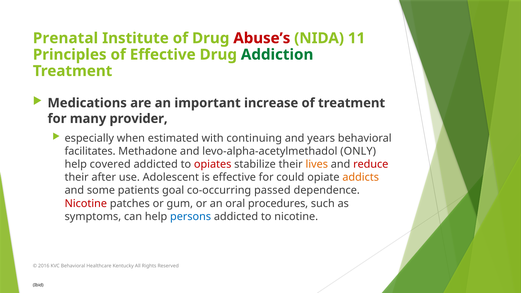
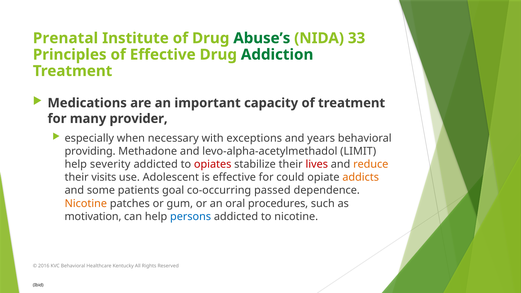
Abuse’s colour: red -> green (262, 38)
11: 11 -> 33 (357, 38)
increase: increase -> capacity (271, 103)
estimated: estimated -> necessary (173, 138)
continuing: continuing -> exceptions (254, 138)
facilitates: facilitates -> providing (90, 151)
ONLY: ONLY -> LIMIT (358, 151)
covered: covered -> severity (110, 164)
lives colour: orange -> red (317, 164)
reduce colour: red -> orange (371, 164)
after: after -> visits (104, 177)
Nicotine colour: red -> orange (86, 203)
symptoms: symptoms -> motivation (93, 217)
